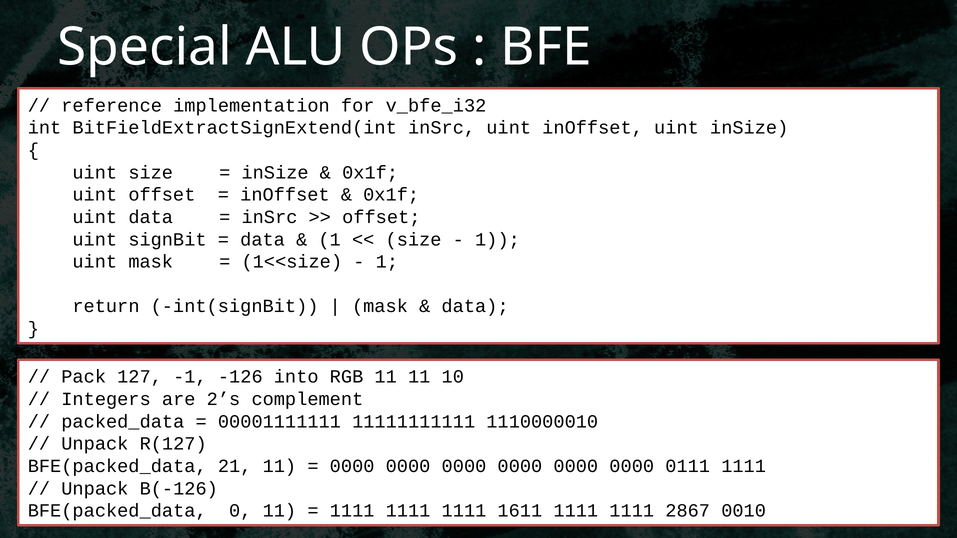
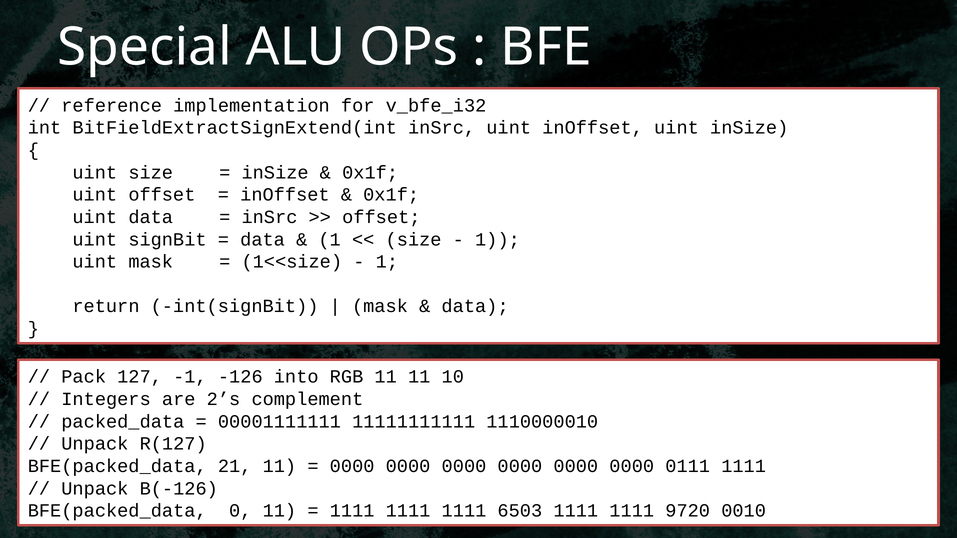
1611: 1611 -> 6503 (520, 511)
2867: 2867 -> 9720 (688, 511)
